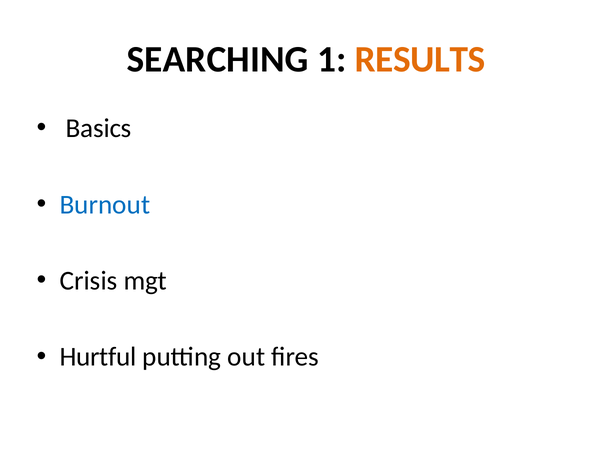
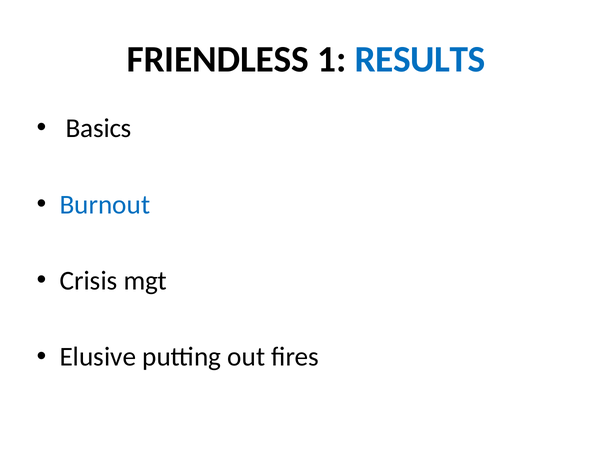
SEARCHING: SEARCHING -> FRIENDLESS (218, 59)
RESULTS colour: orange -> blue (420, 59)
Hurtful: Hurtful -> Elusive (98, 357)
